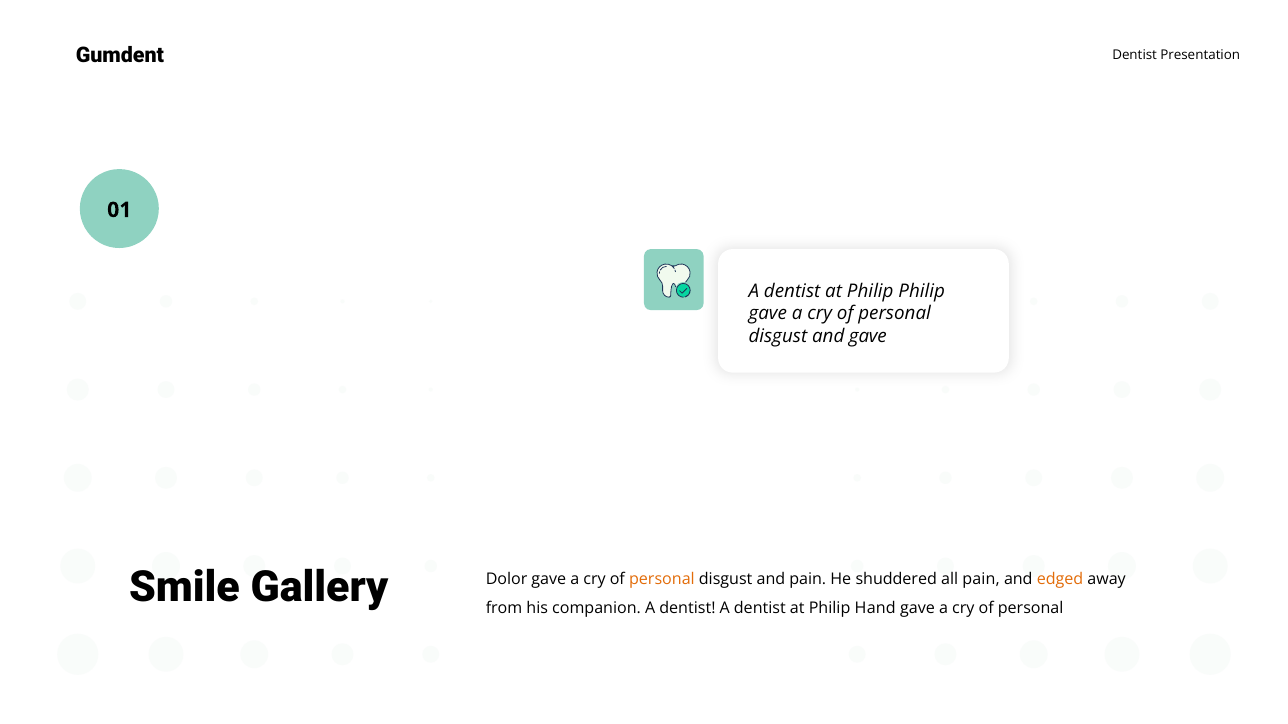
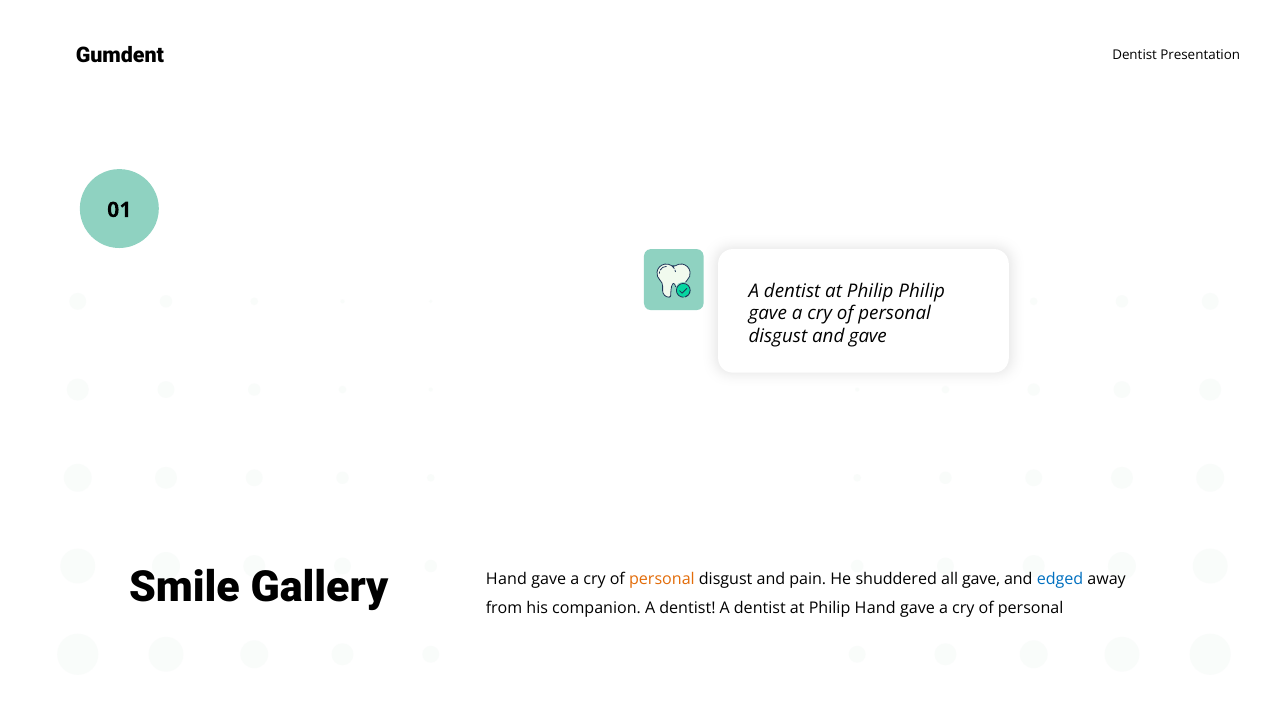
Gallery Dolor: Dolor -> Hand (506, 580)
all pain: pain -> gave (981, 580)
edged colour: orange -> blue (1060, 580)
